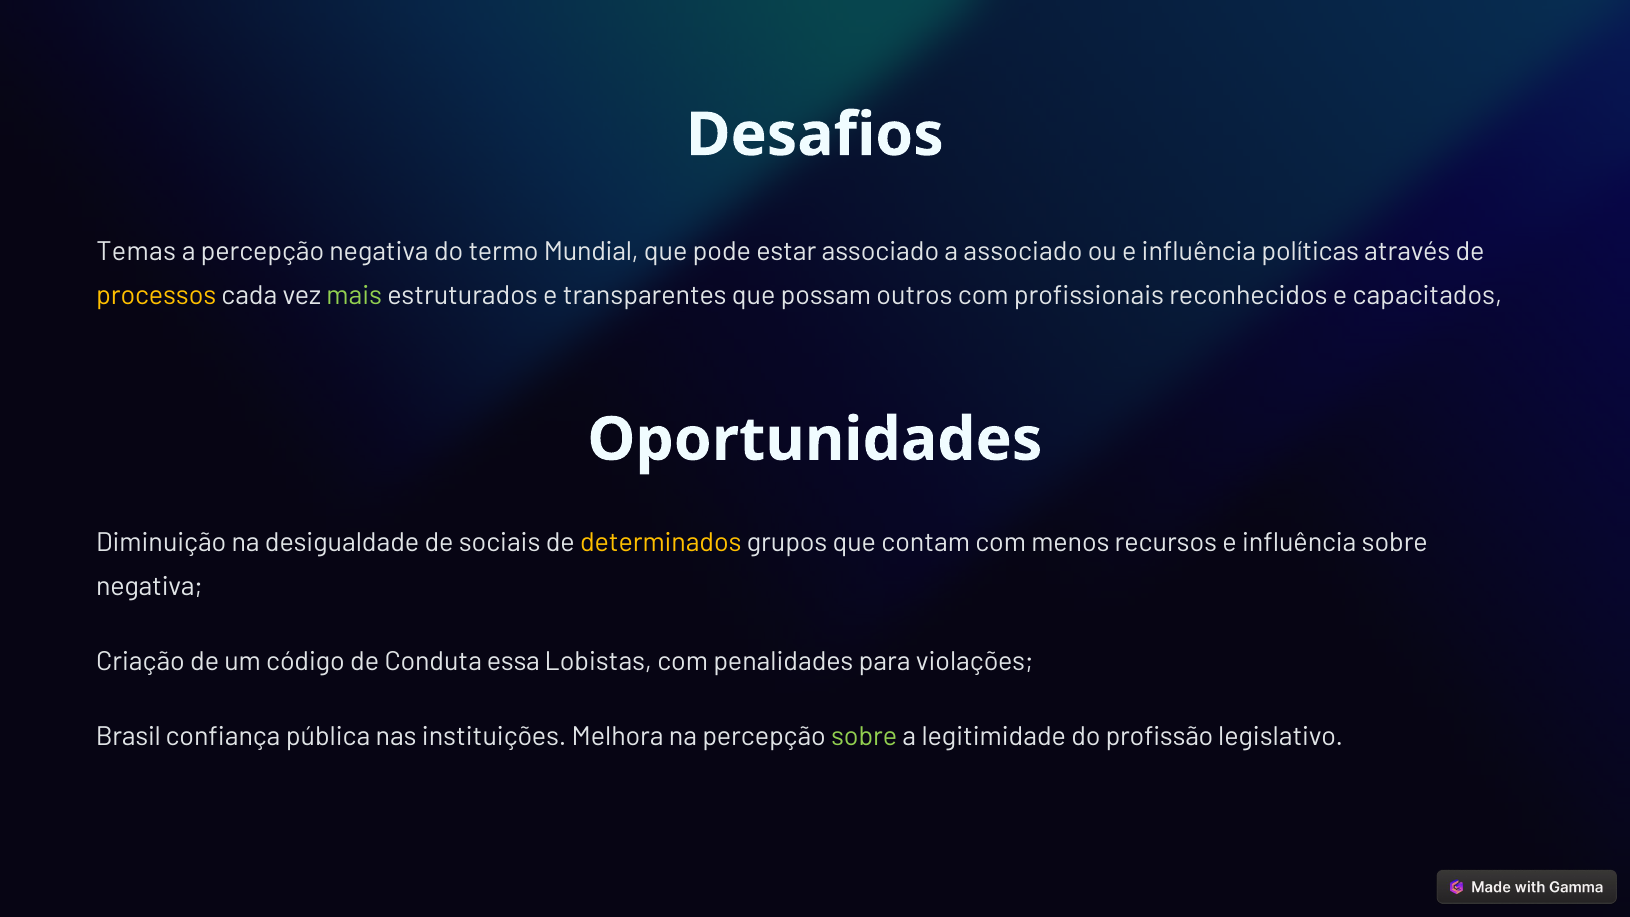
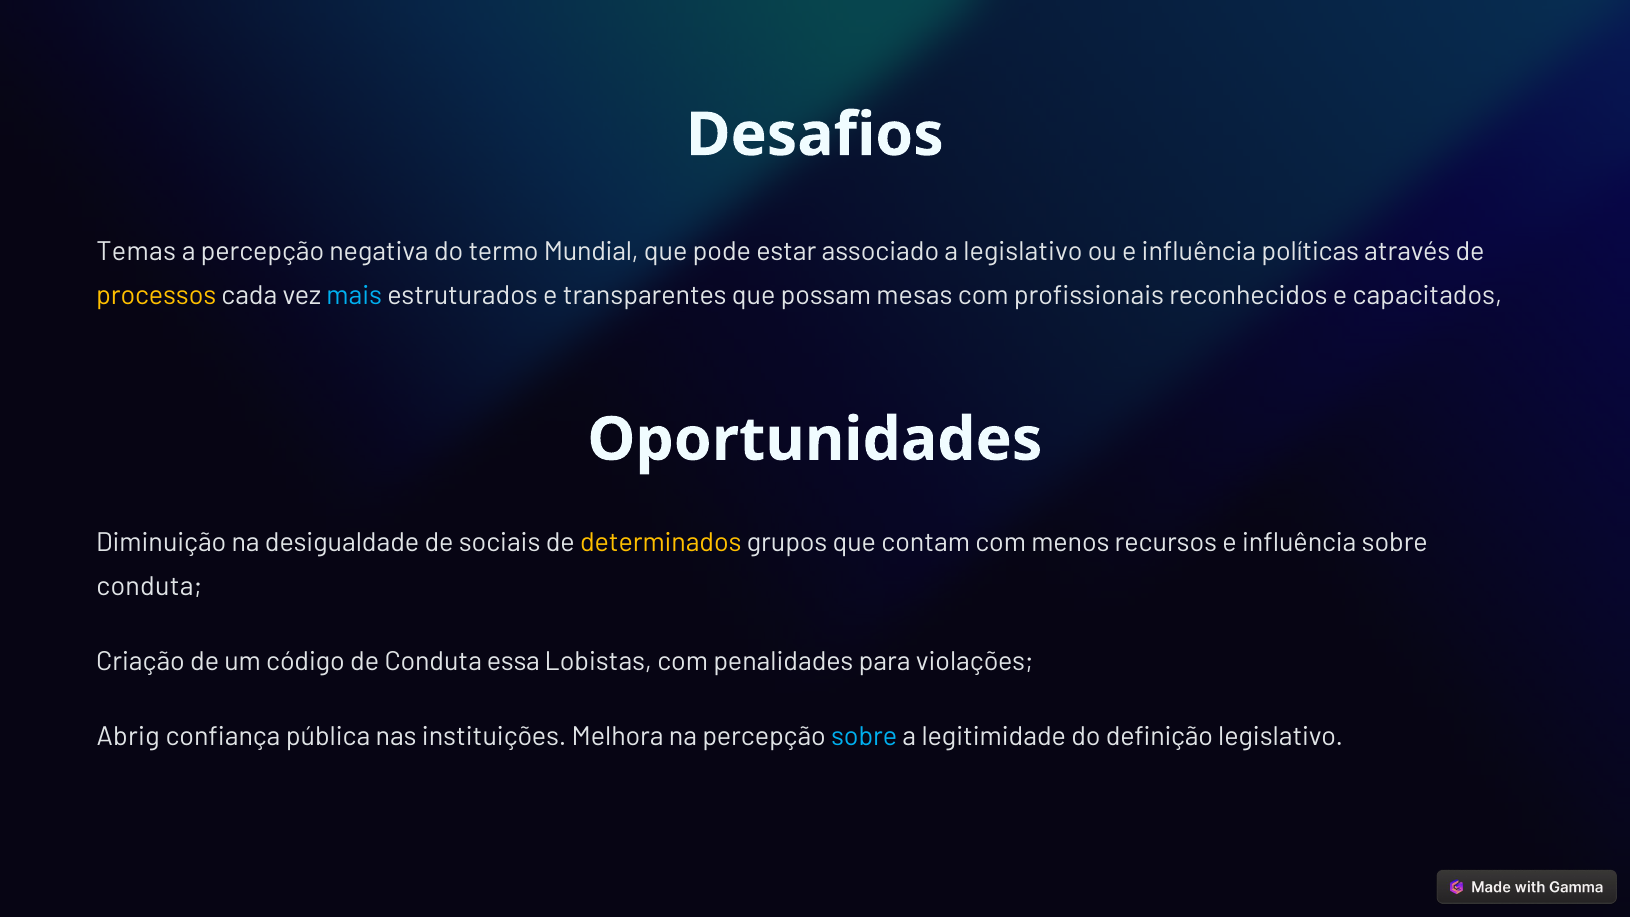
a associado: associado -> legislativo (1023, 252)
mais colour: light green -> light blue (354, 296)
outros: outros -> mesas (915, 296)
negativa: negativa -> conduta (149, 587)
Brasil: Brasil -> Abrig (128, 737)
sobre colour: light green -> light blue (864, 737)
profissão: profissão -> definição (1159, 737)
